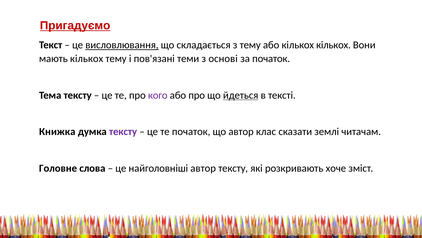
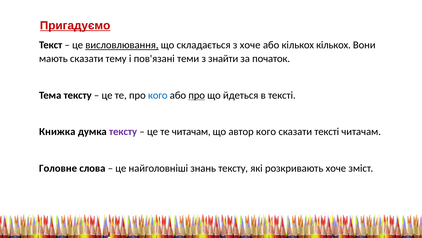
з тему: тему -> хоче (250, 45)
мають кількох: кількох -> сказати (87, 59)
основі: основі -> знайти (223, 59)
кого colour: purple -> blue (158, 95)
про underline: none -> present (197, 95)
йдеться underline: present -> none (241, 95)
те початок: початок -> читачам (191, 131)
автор клас: клас -> кого (266, 131)
сказати землі: землі -> тексті (327, 131)
найголовніші автор: автор -> знань (203, 168)
